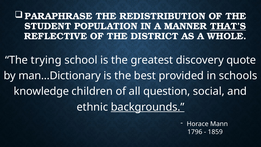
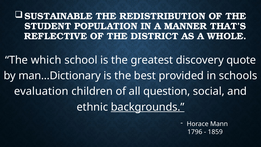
PARAPHRASE: PARAPHRASE -> SUSTAINABLE (59, 16)
THAT’S underline: present -> none (228, 26)
trying: trying -> which (46, 60)
knowledge: knowledge -> evaluation (41, 91)
